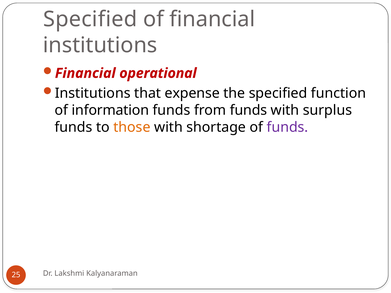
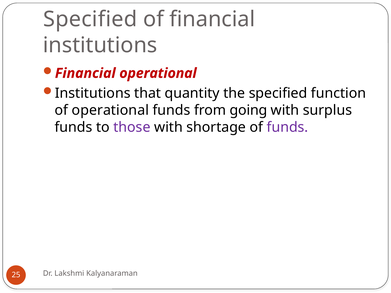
expense: expense -> quantity (192, 93)
of information: information -> operational (110, 110)
from funds: funds -> going (248, 110)
those colour: orange -> purple (132, 127)
